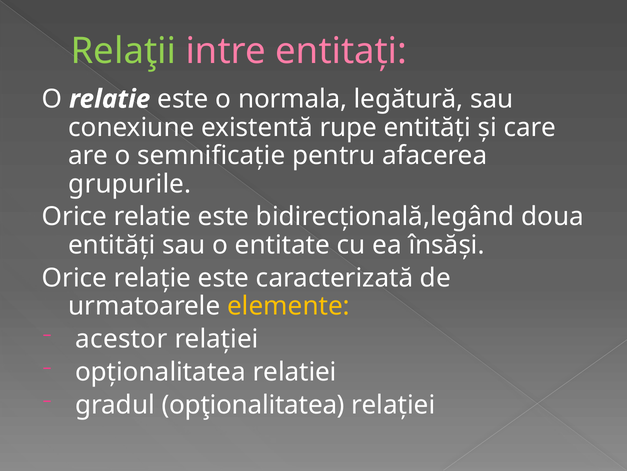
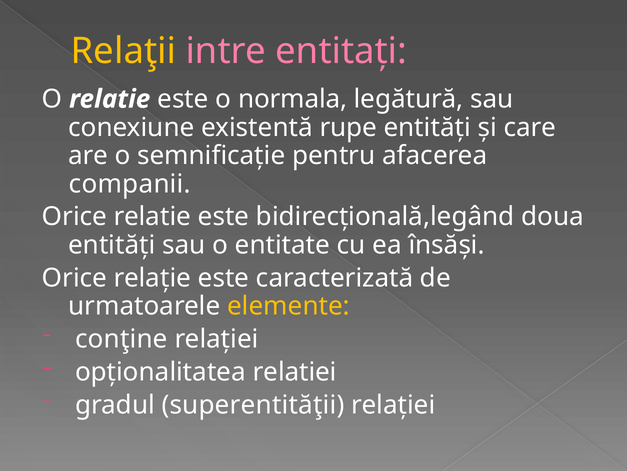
Relaţii colour: light green -> yellow (123, 51)
grupurile: grupurile -> companii (130, 184)
acestor: acestor -> conţine (121, 339)
gradul opţionalitatea: opţionalitatea -> superentităţii (253, 405)
